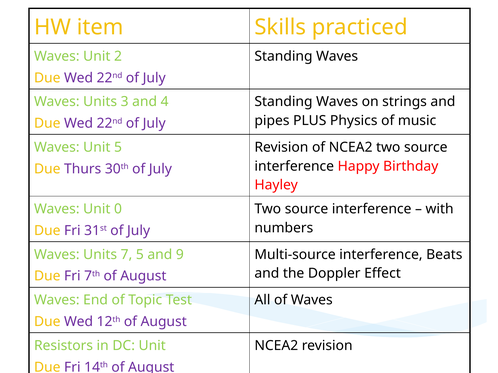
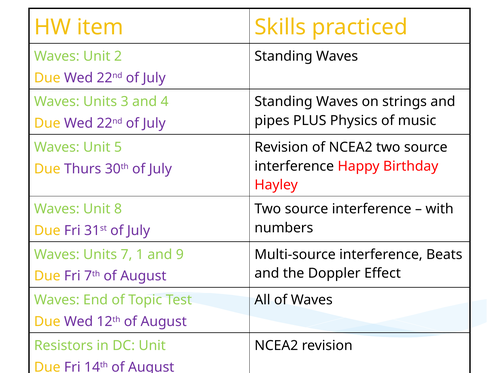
0: 0 -> 8 (118, 209)
7 5: 5 -> 1 (140, 255)
